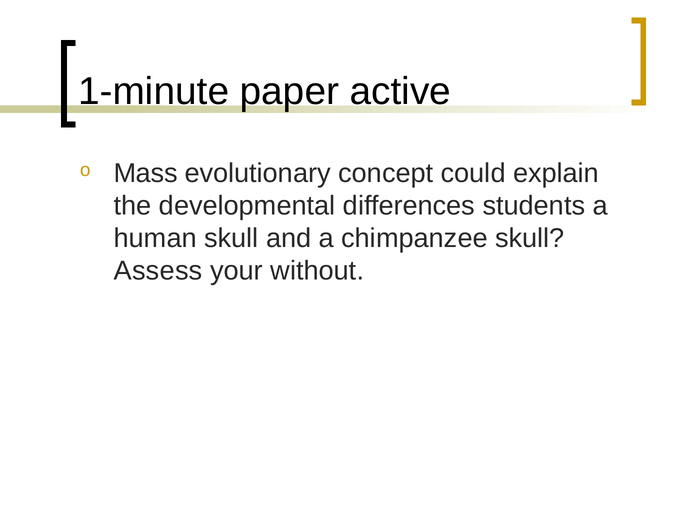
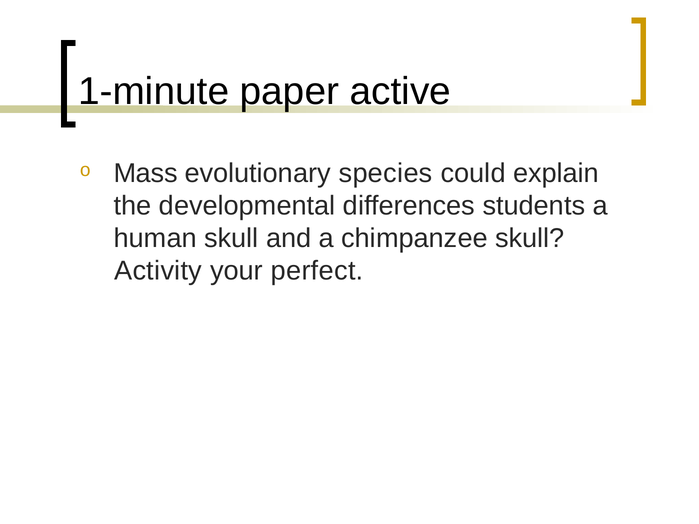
concept: concept -> species (386, 173)
Assess: Assess -> Activity (158, 271)
without: without -> perfect (317, 271)
